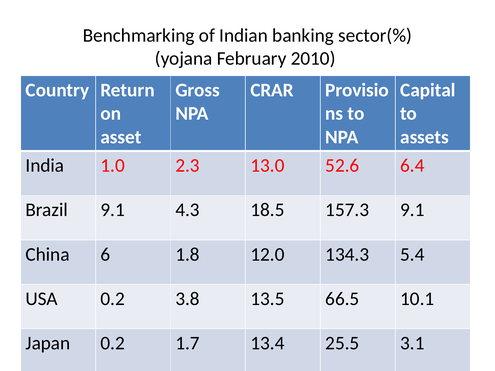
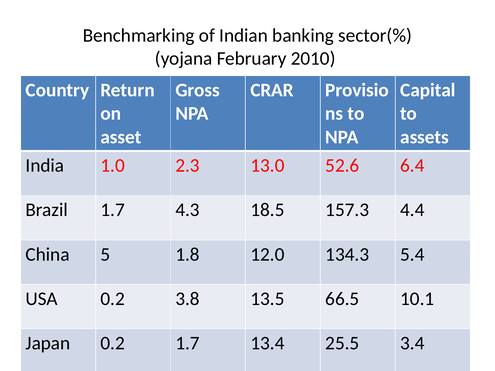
Brazil 9.1: 9.1 -> 1.7 (113, 210)
157.3 9.1: 9.1 -> 4.4 (412, 210)
6: 6 -> 5 (105, 255)
3.1: 3.1 -> 3.4 (412, 343)
